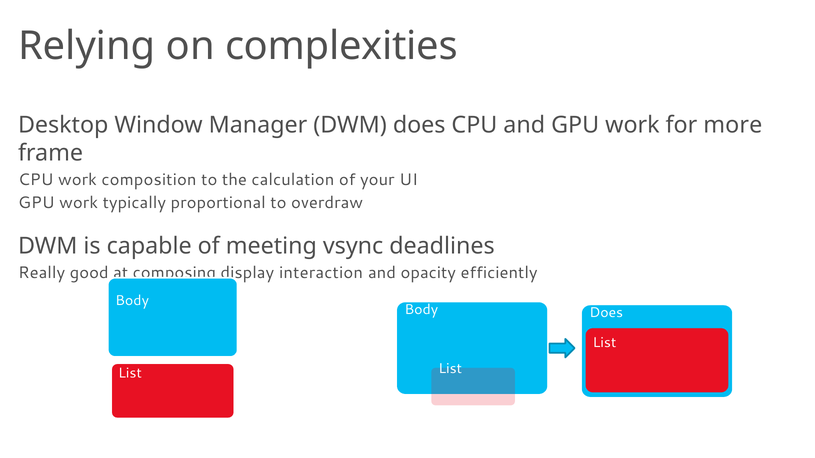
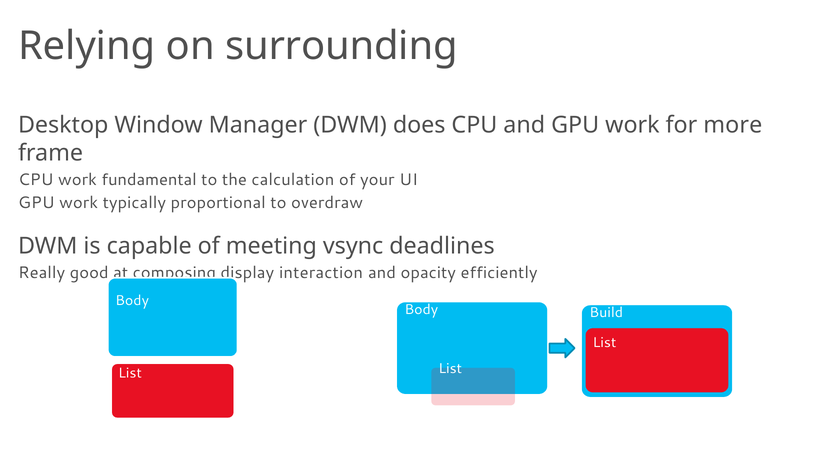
complexities: complexities -> surrounding (341, 46)
composition: composition -> fundamental (149, 180)
Does: Does -> Build (606, 313)
